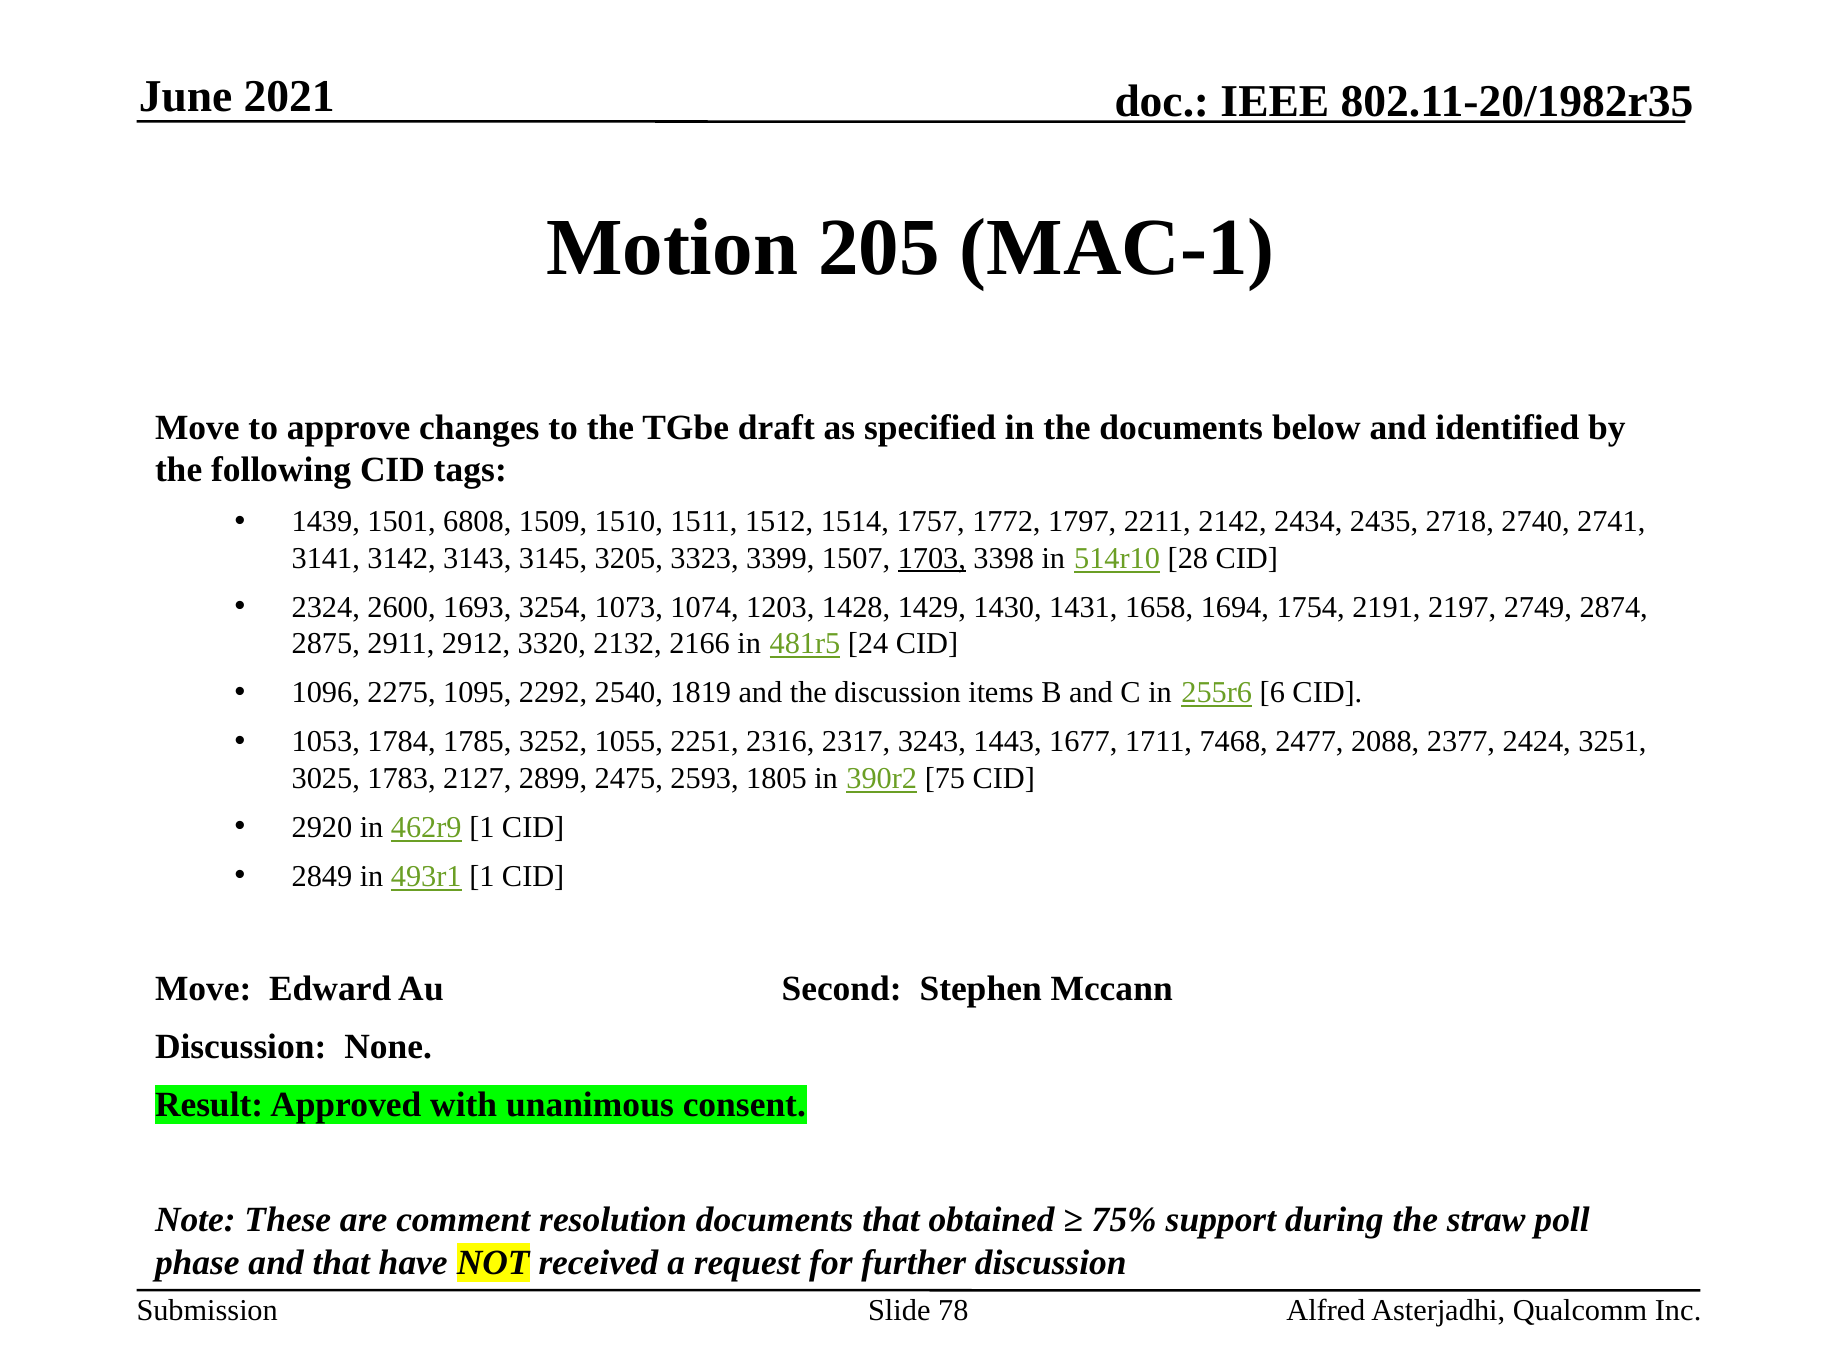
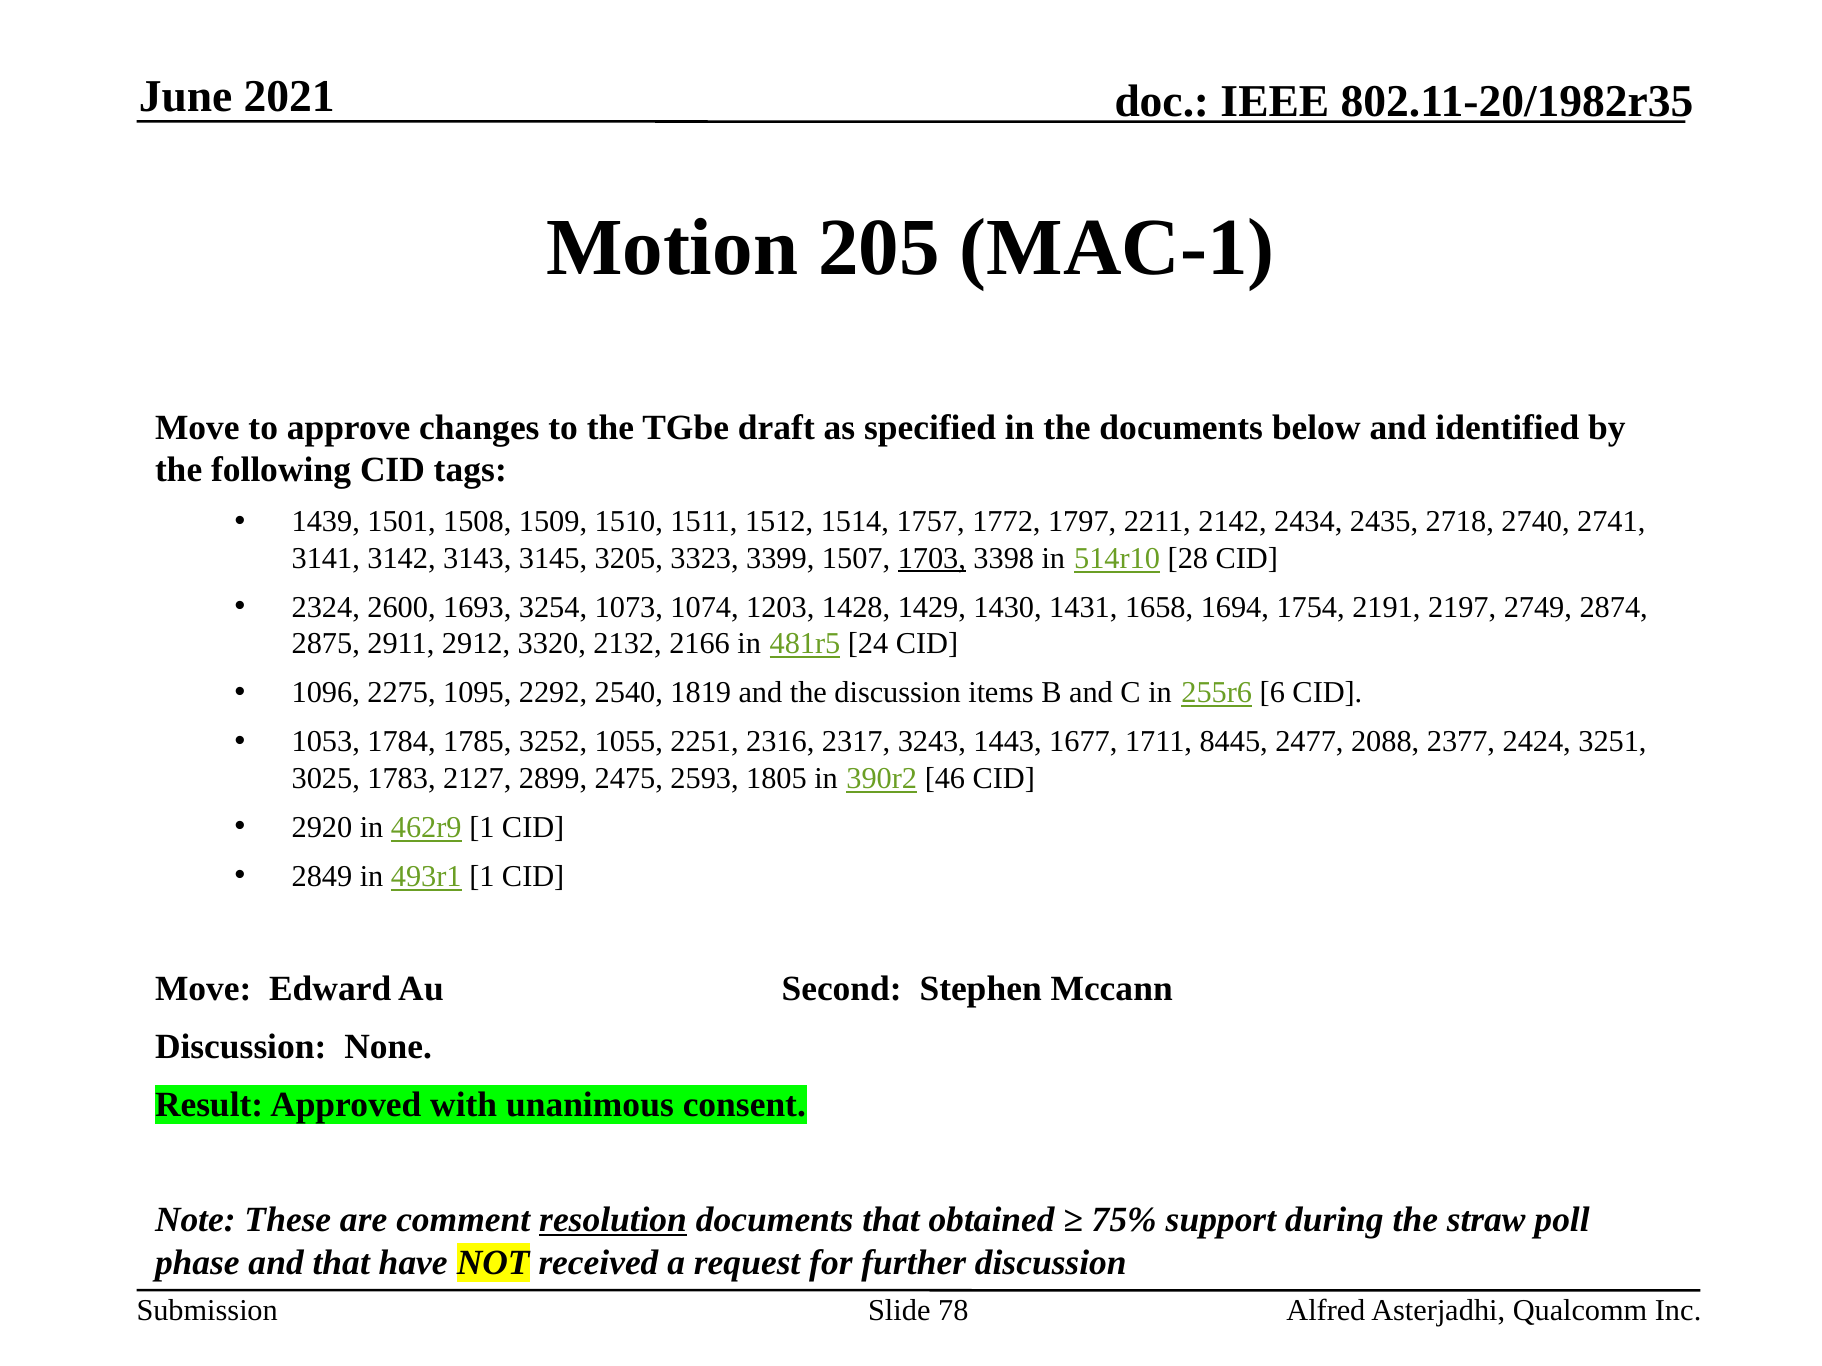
6808: 6808 -> 1508 (477, 522)
7468: 7468 -> 8445 (1234, 742)
75: 75 -> 46 (945, 778)
resolution underline: none -> present (613, 1220)
